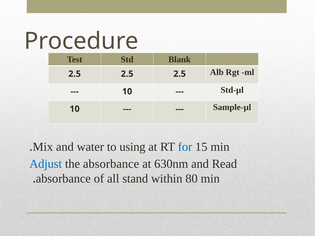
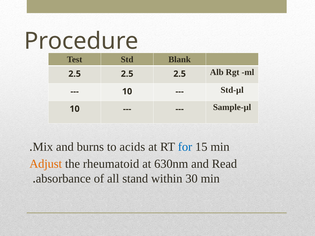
water: water -> burns (90, 147)
using: using -> acids (132, 147)
Adjust colour: blue -> orange (46, 164)
the absorbance: absorbance -> rheumatoid (111, 164)
80: 80 -> 30 (192, 179)
